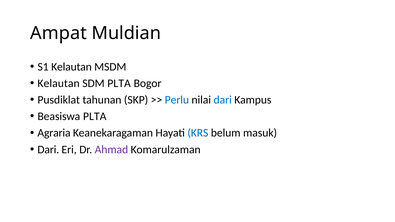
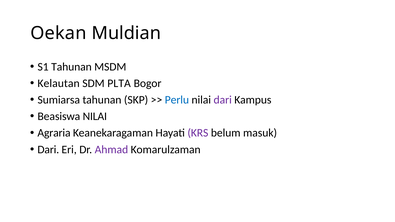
Ampat: Ampat -> Oekan (58, 33)
S1 Kelautan: Kelautan -> Tahunan (71, 67)
Pusdiklat: Pusdiklat -> Sumiarsa (59, 100)
dari colour: blue -> purple (223, 100)
Beasiswa PLTA: PLTA -> NILAI (95, 116)
KRS colour: blue -> purple (198, 133)
